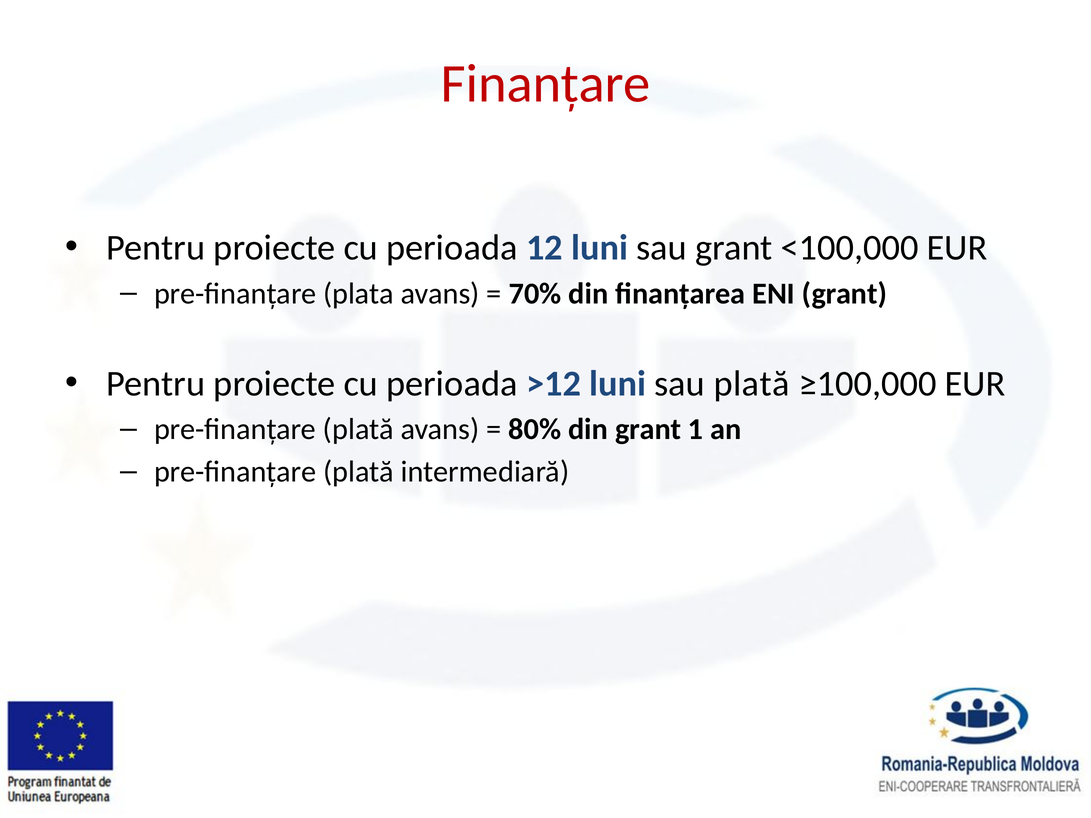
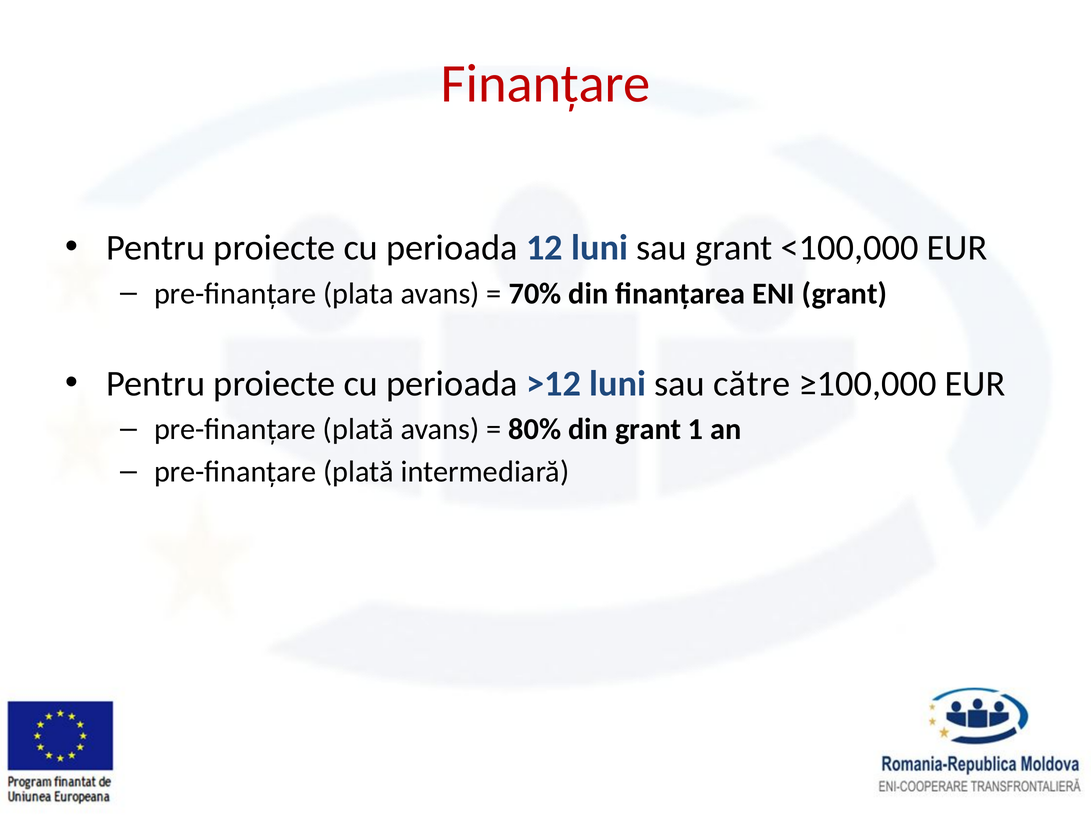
sau plată: plată -> către (752, 384)
